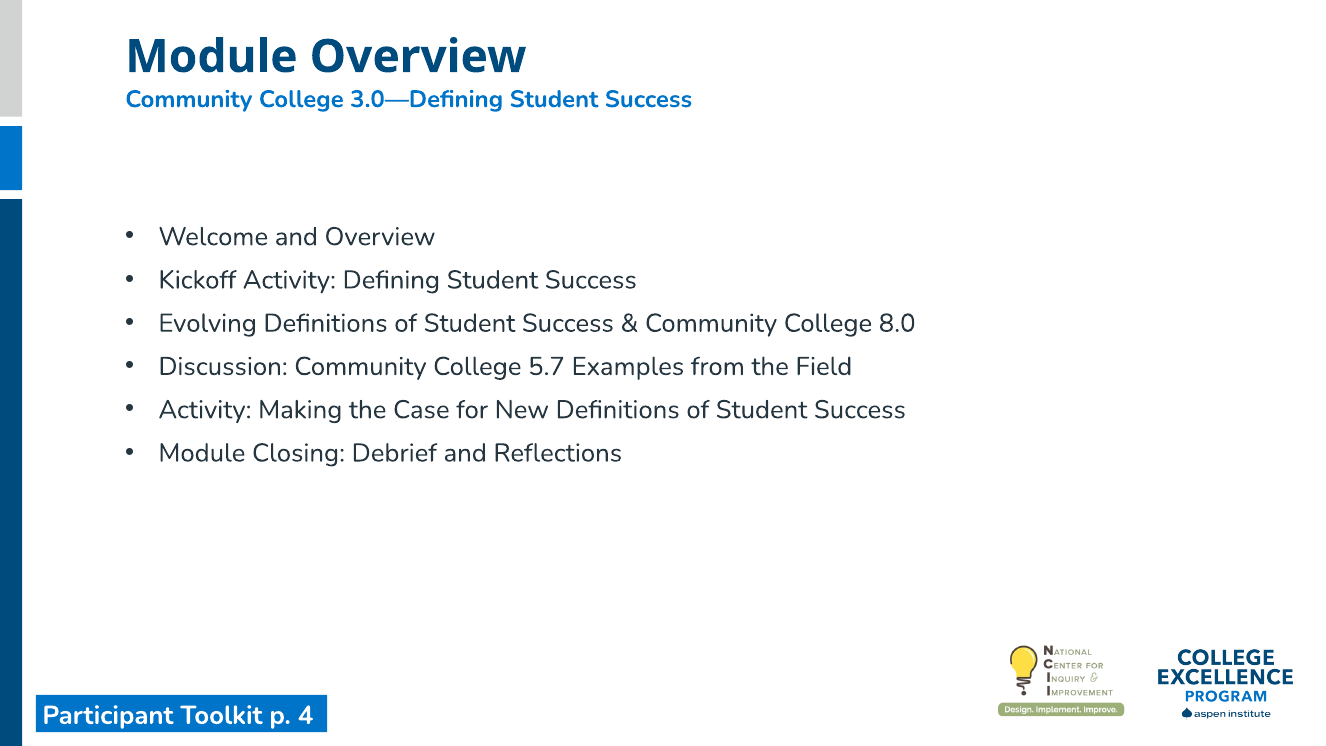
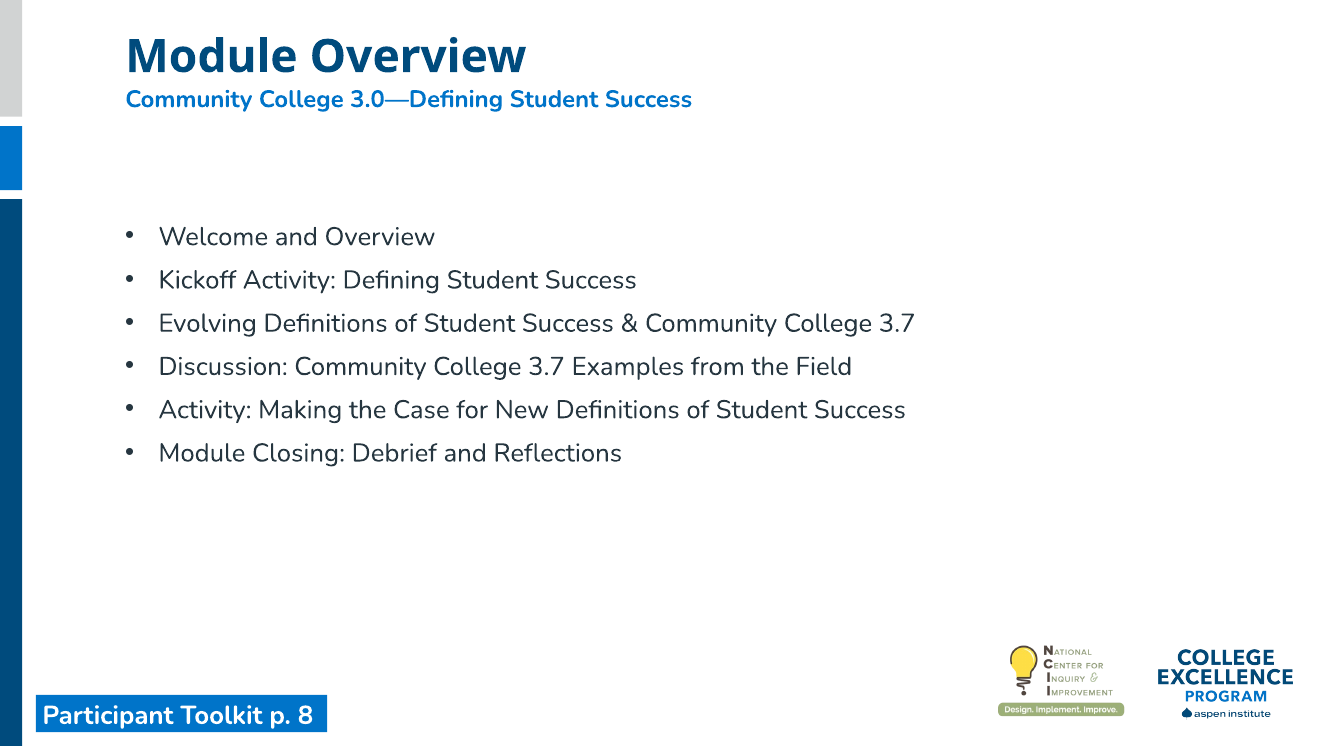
8.0: 8.0 -> 3.7 (897, 323)
Discussion Community College 5.7: 5.7 -> 3.7 (547, 366)
4: 4 -> 8 (305, 715)
